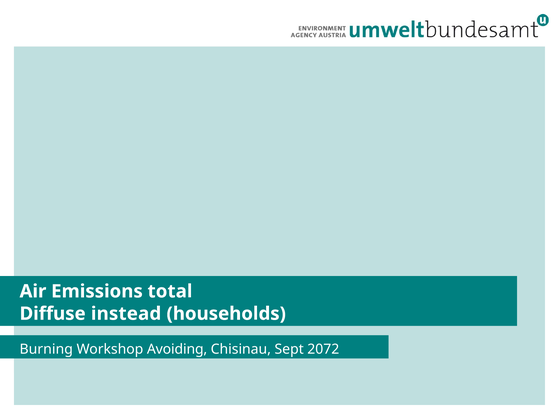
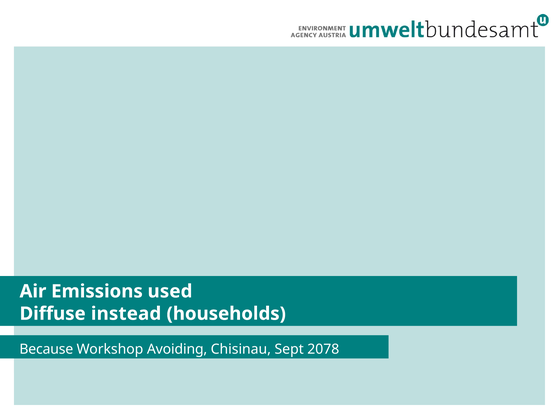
total: total -> used (170, 292)
Burning: Burning -> Because (46, 349)
2072: 2072 -> 2078 (323, 349)
